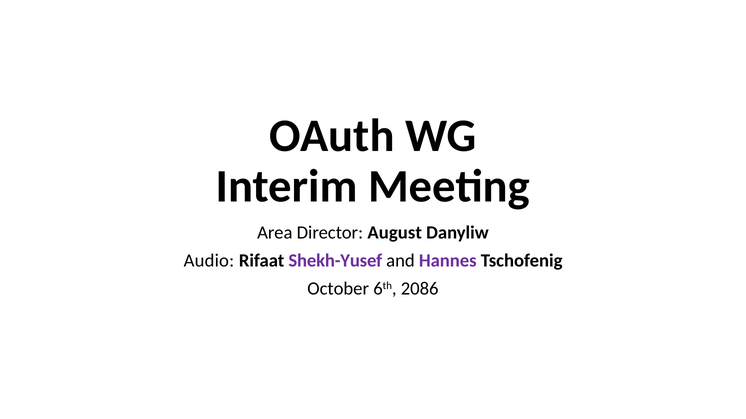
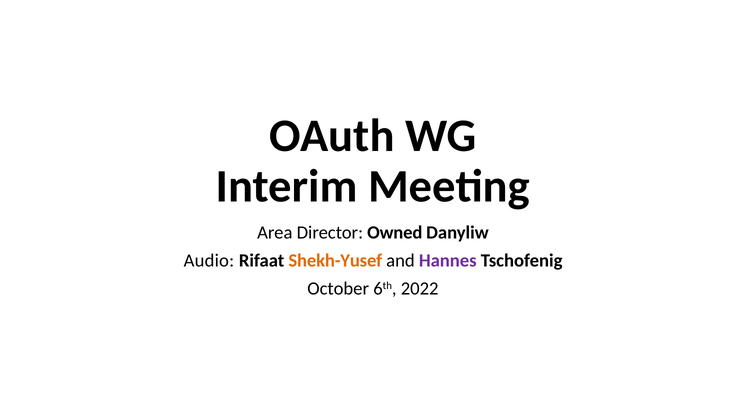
August: August -> Owned (395, 233)
Shekh-Yusef colour: purple -> orange (335, 261)
2086: 2086 -> 2022 (420, 289)
